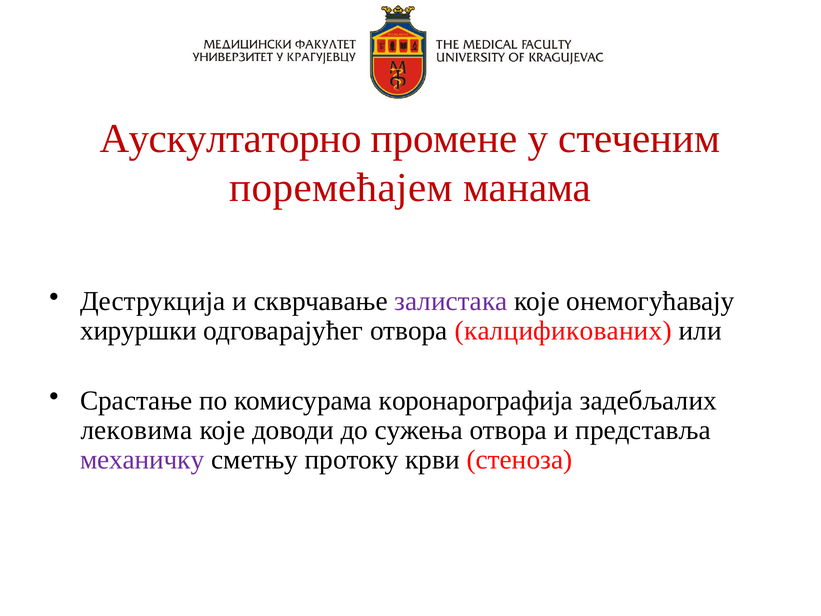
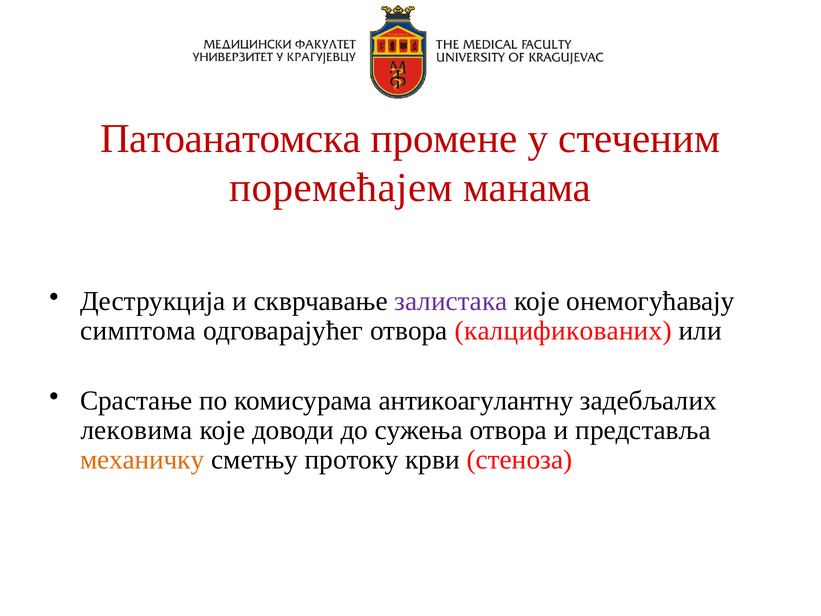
Аускултаторно: Аускултаторно -> Патоанатомска (231, 139)
хируршки: хируршки -> симптома (138, 330)
коронарографија: коронарографија -> антикоагулантну (476, 400)
механичку colour: purple -> orange (142, 460)
